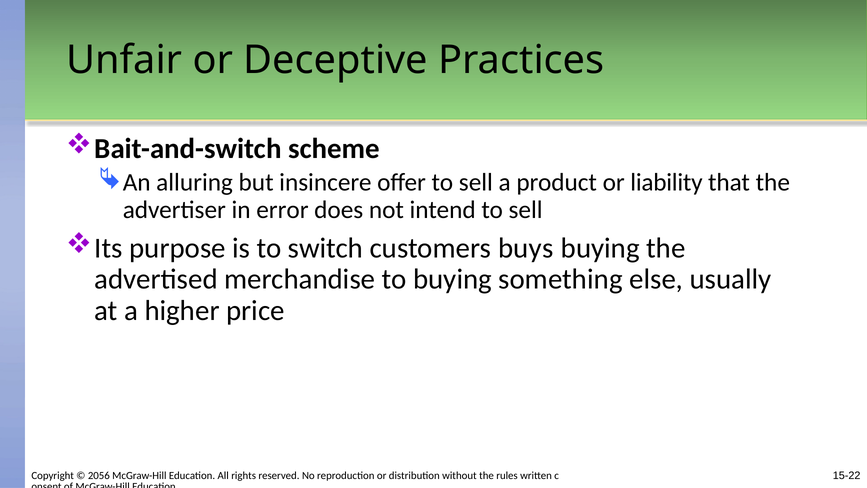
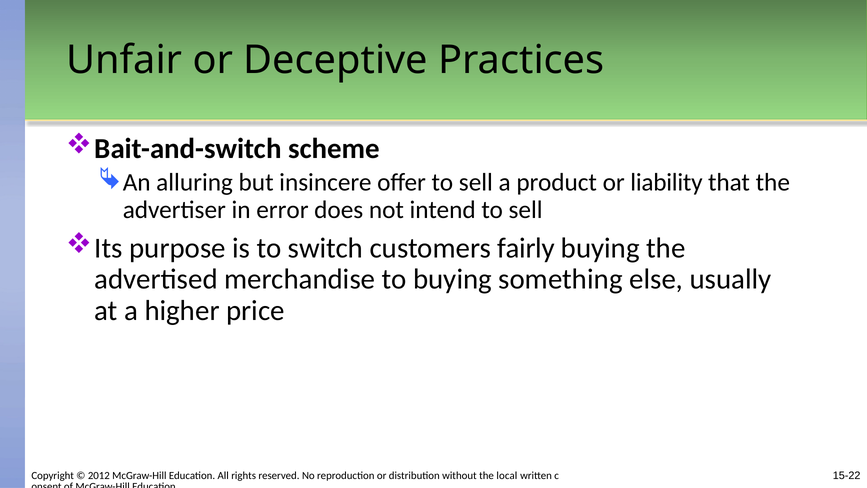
buys: buys -> fairly (526, 248)
2056: 2056 -> 2012 (99, 475)
rules: rules -> local (507, 475)
